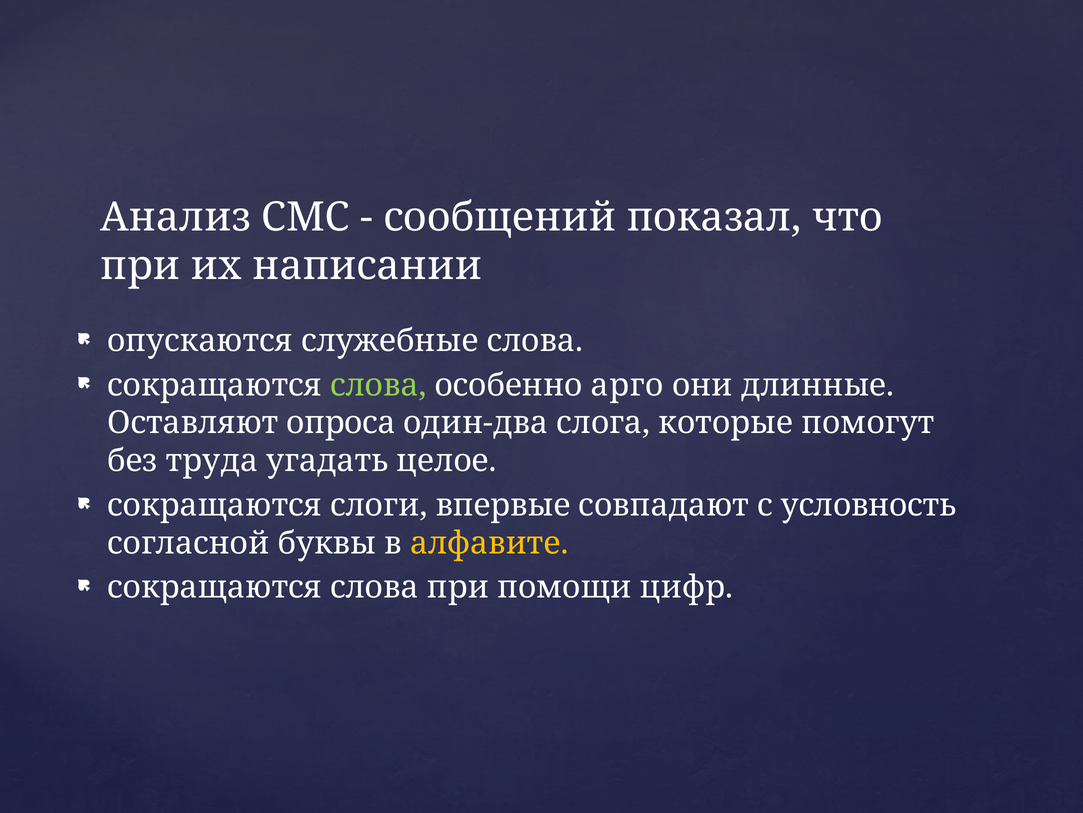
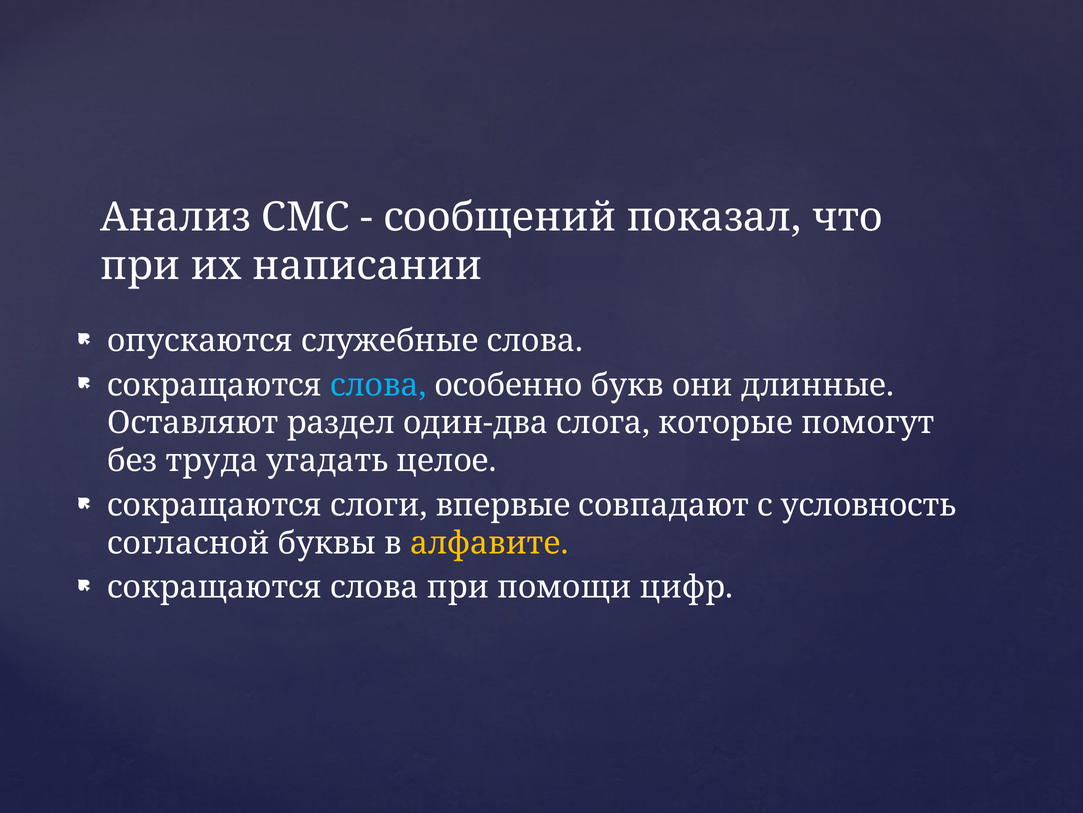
слова colour: light green -> light blue (378, 385)
арго: арго -> букв (627, 385)
опроса: опроса -> раздел (341, 423)
